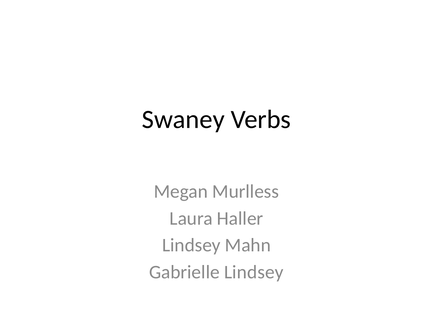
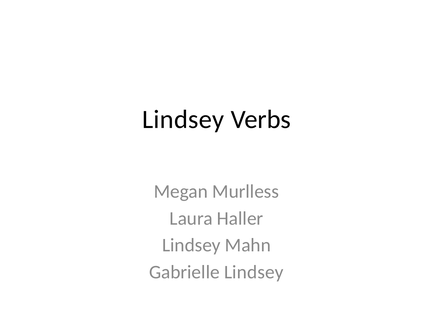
Swaney: Swaney -> Lindsey (183, 120)
